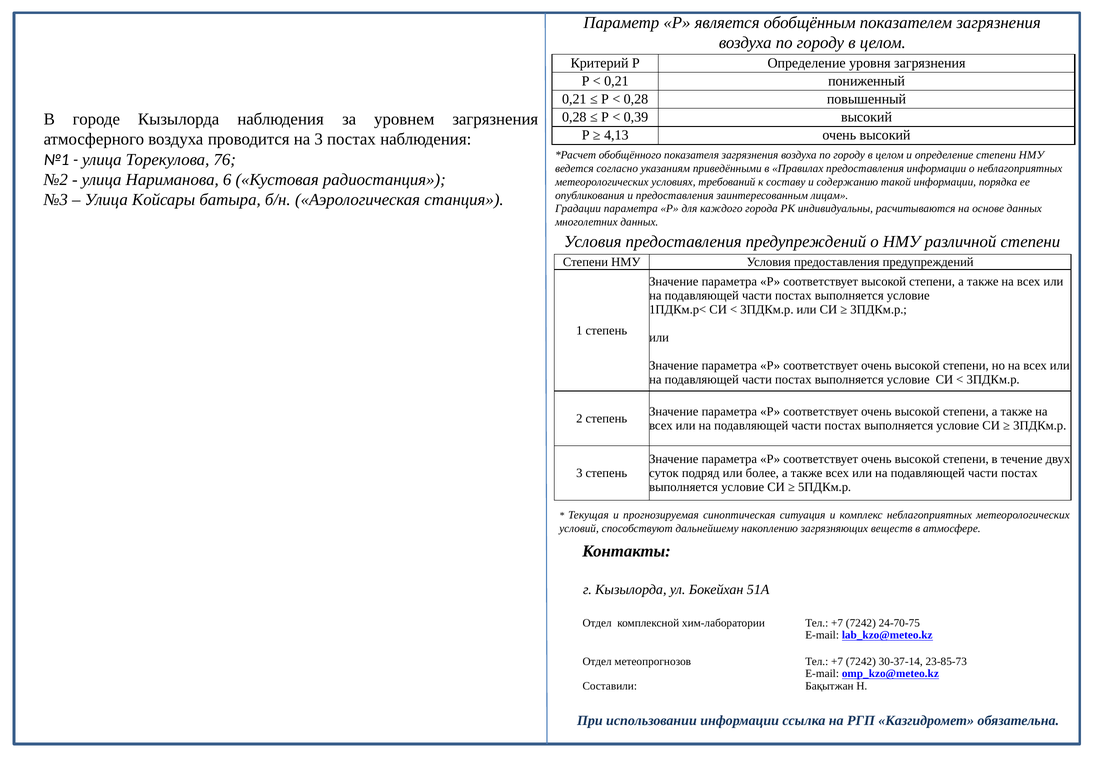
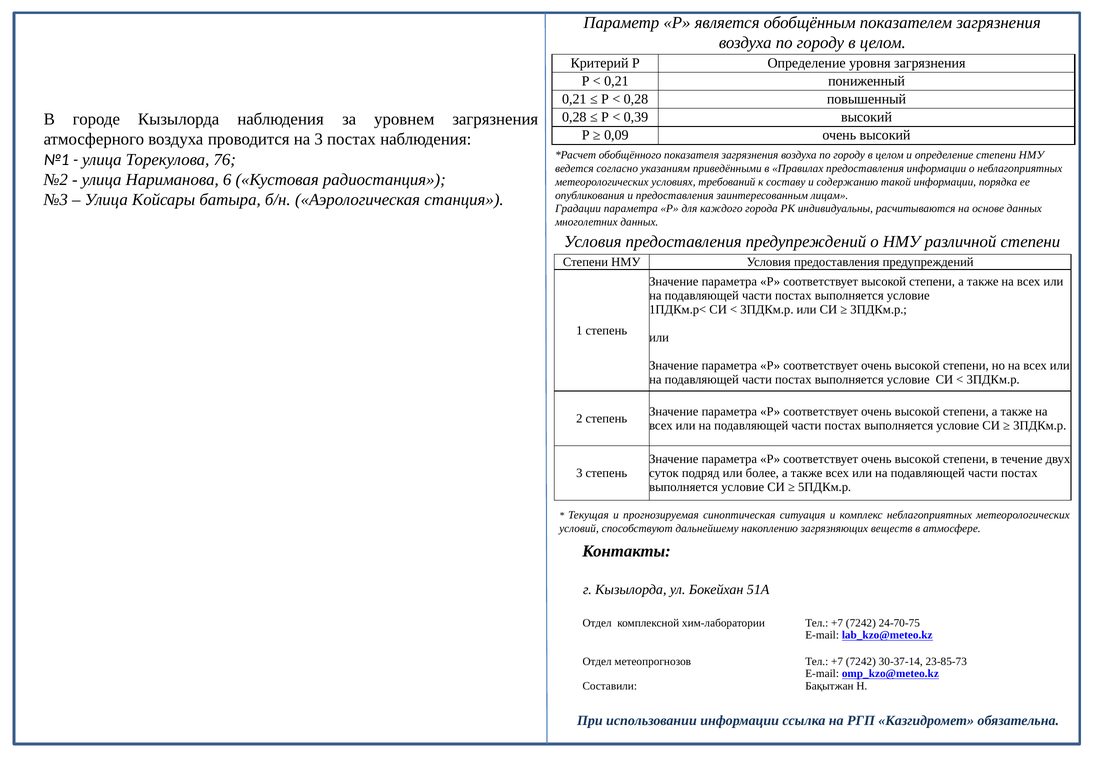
4,13: 4,13 -> 0,09 (616, 135)
